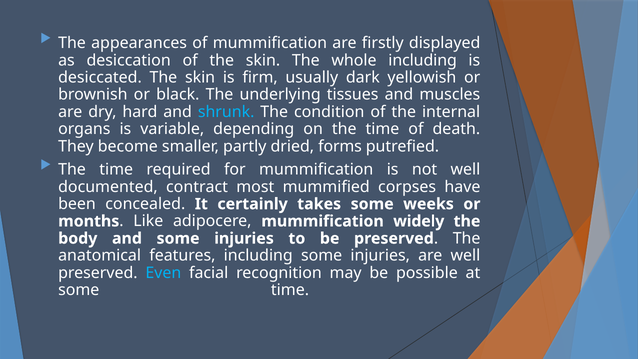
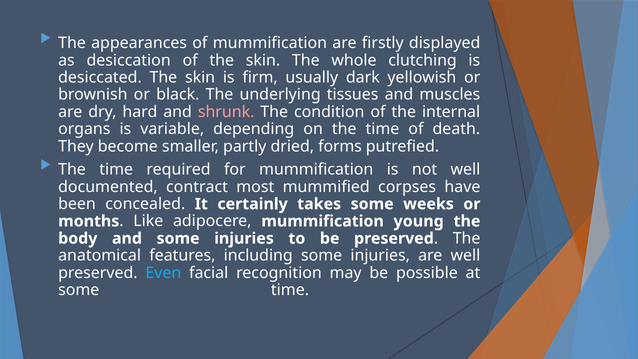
whole including: including -> clutching (423, 60)
shrunk colour: light blue -> pink (226, 112)
widely: widely -> young (419, 221)
